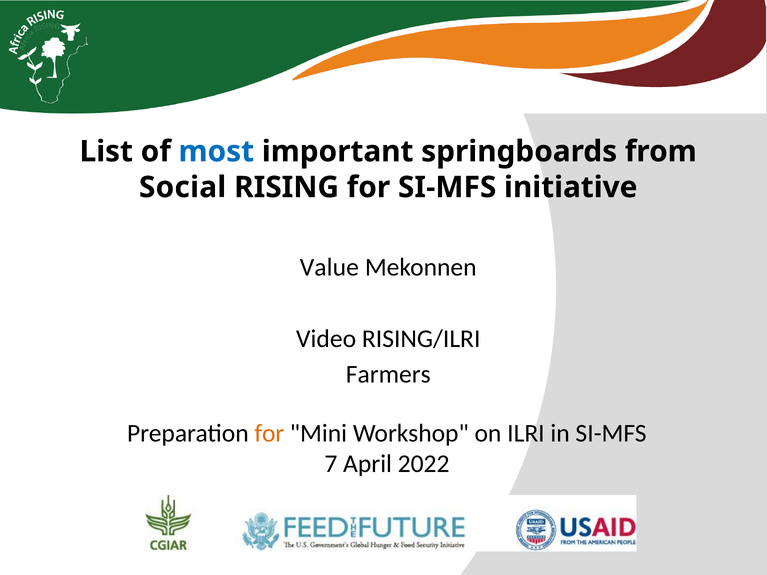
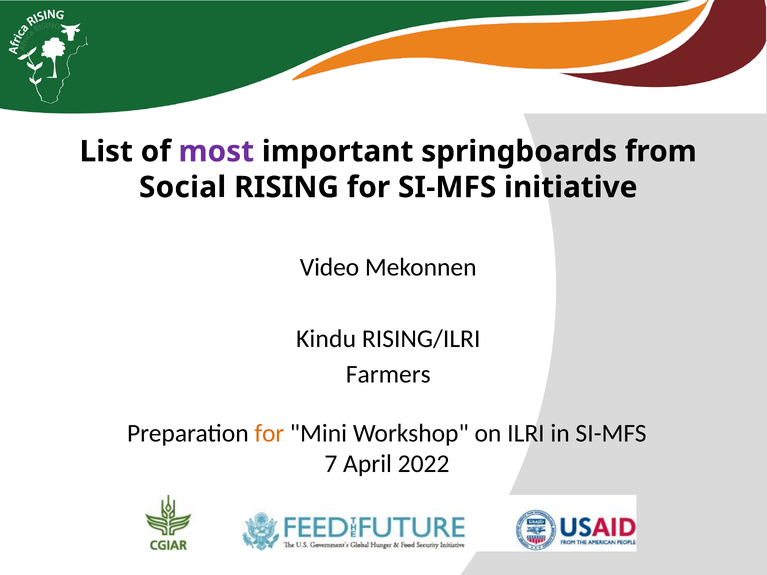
most colour: blue -> purple (216, 152)
Value: Value -> Video (329, 267)
Video: Video -> Kindu (326, 339)
